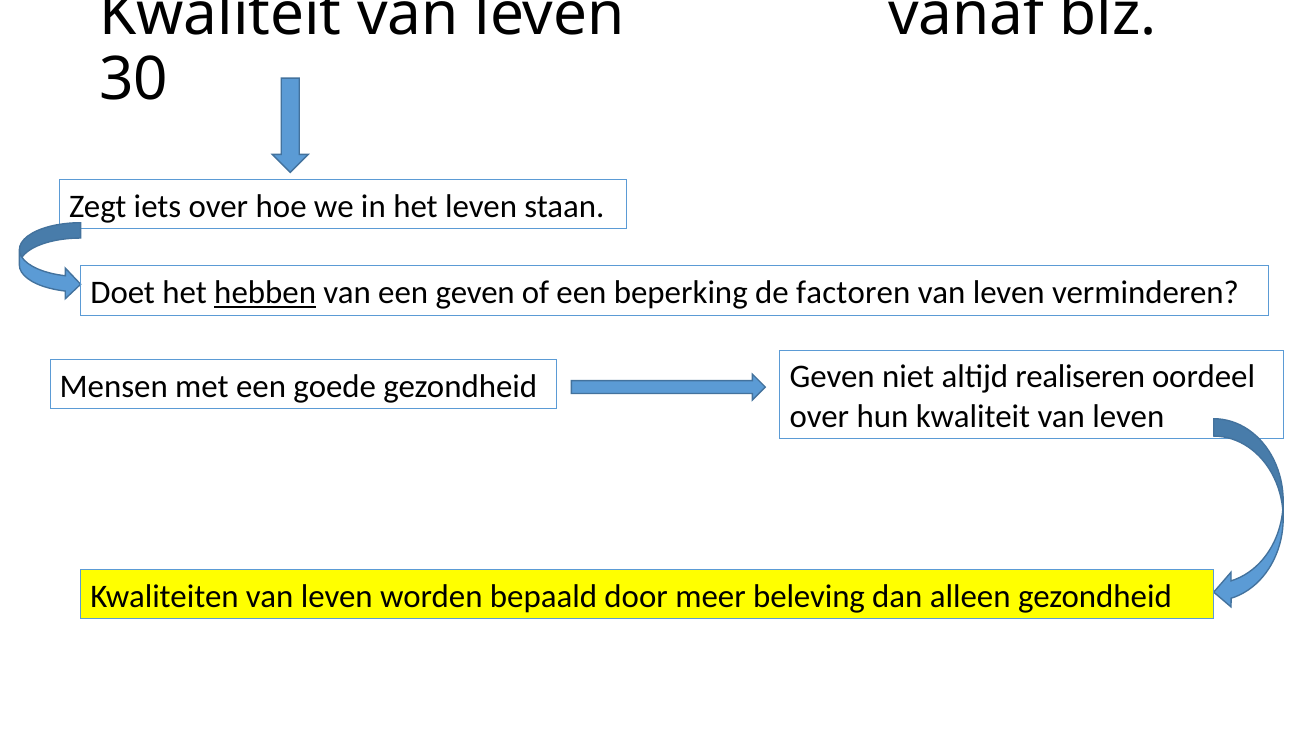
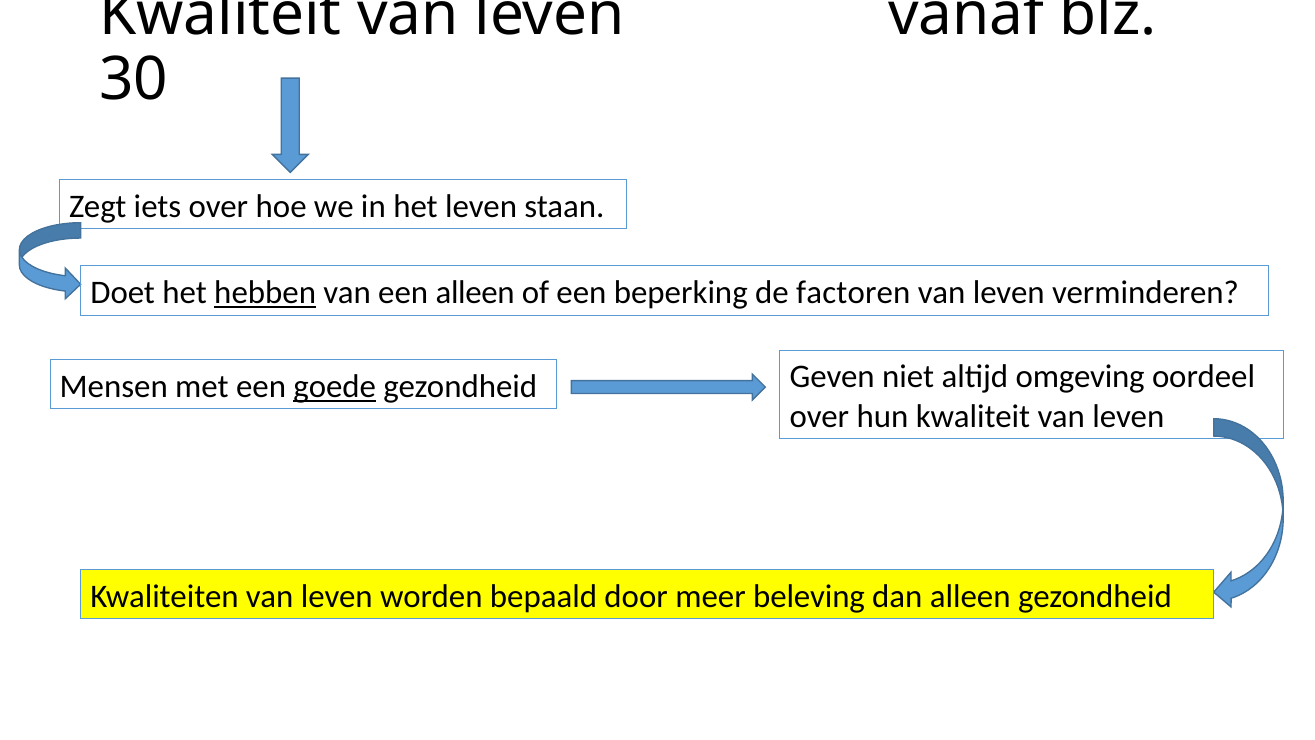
een geven: geven -> alleen (475, 293)
goede underline: none -> present (335, 387)
realiseren: realiseren -> omgeving (1080, 377)
